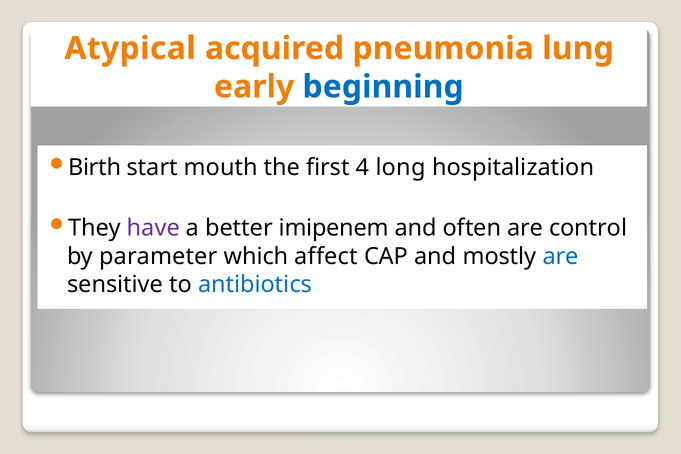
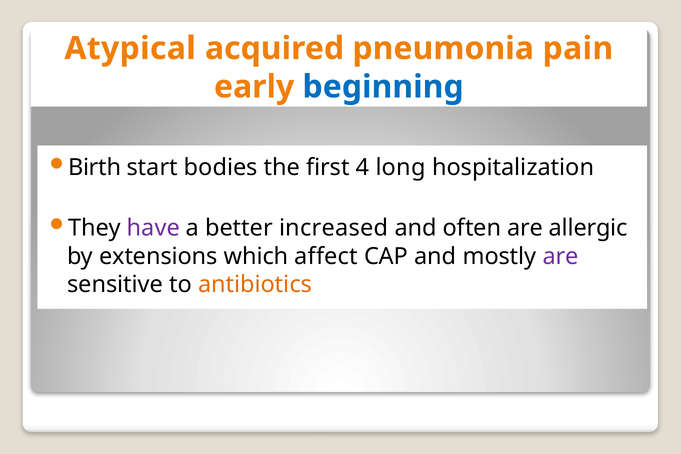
lung: lung -> pain (578, 48)
mouth: mouth -> bodies (221, 167)
imipenem: imipenem -> increased (334, 228)
control: control -> allergic (588, 228)
parameter: parameter -> extensions (158, 256)
are colour: blue -> purple (560, 256)
antibiotics colour: blue -> orange (255, 285)
